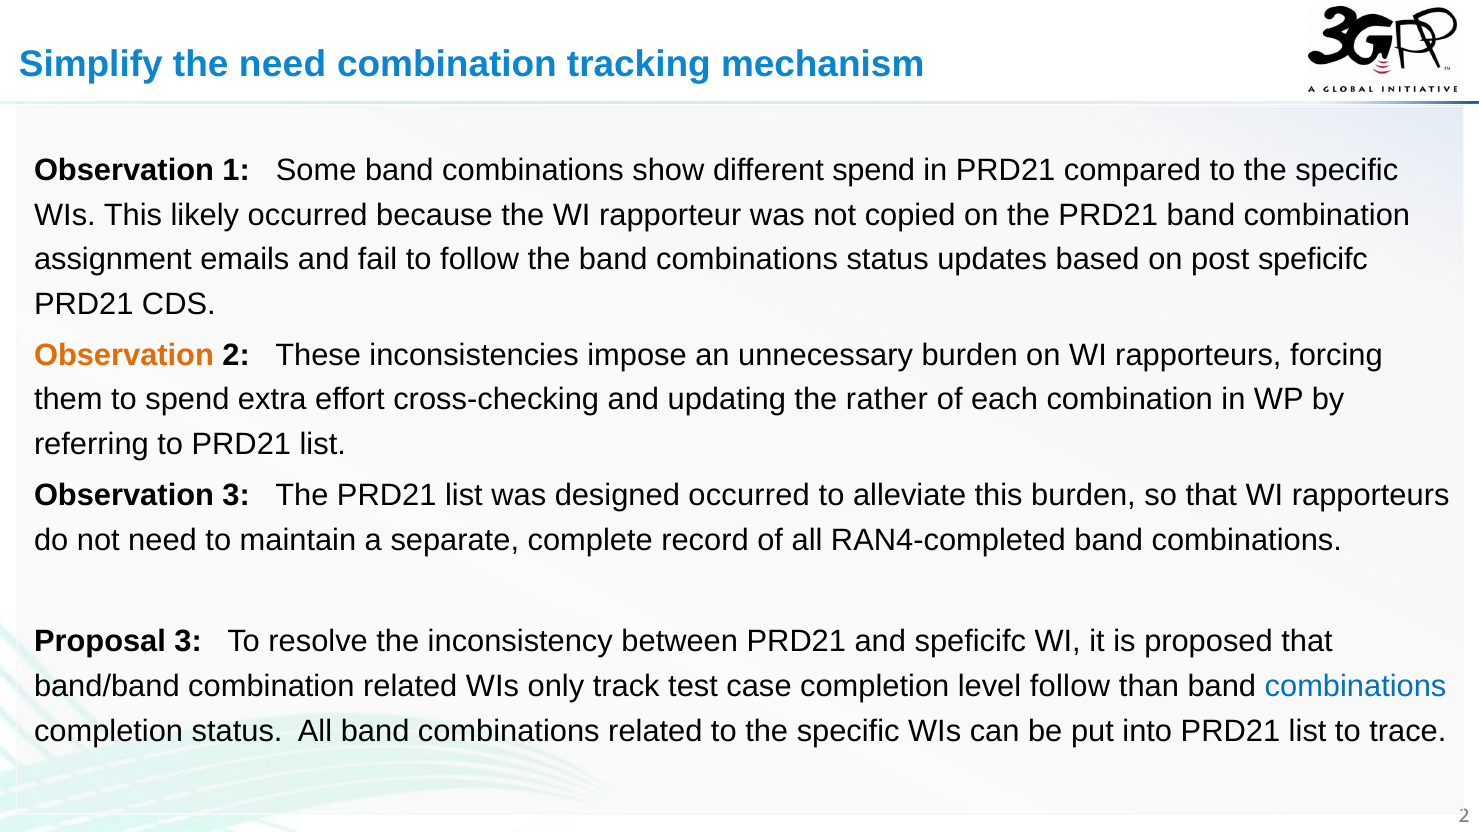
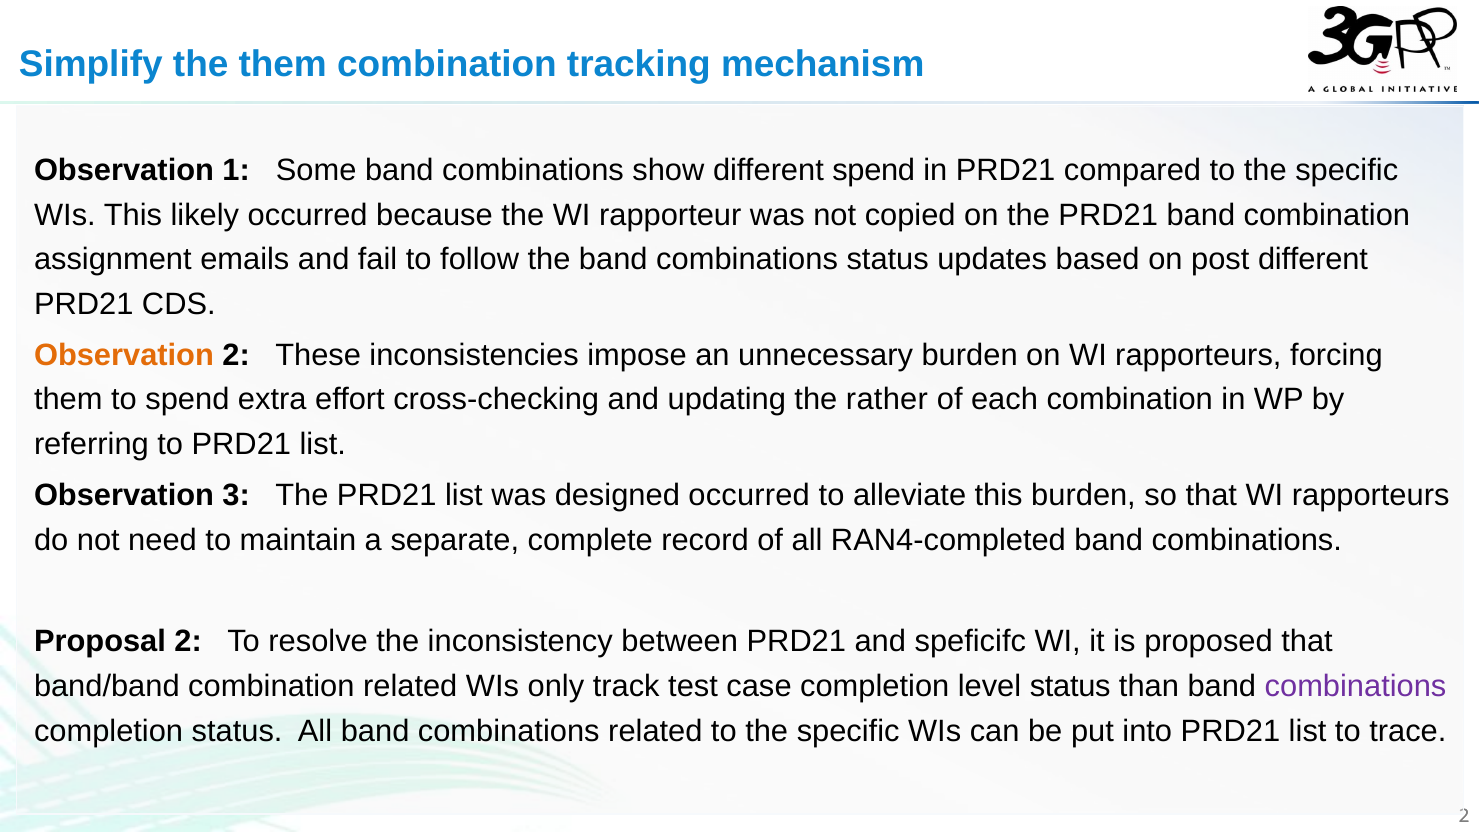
the need: need -> them (283, 64)
post speficifc: speficifc -> different (1313, 260)
Proposal 3: 3 -> 2 (188, 642)
level follow: follow -> status (1070, 686)
combinations colour: blue -> purple (1356, 686)
